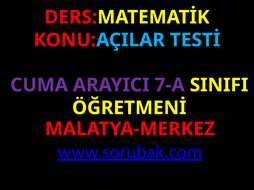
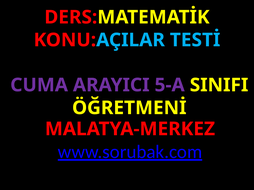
7-A: 7-A -> 5-A (170, 85)
